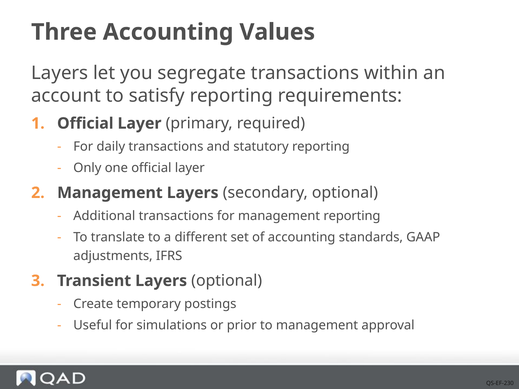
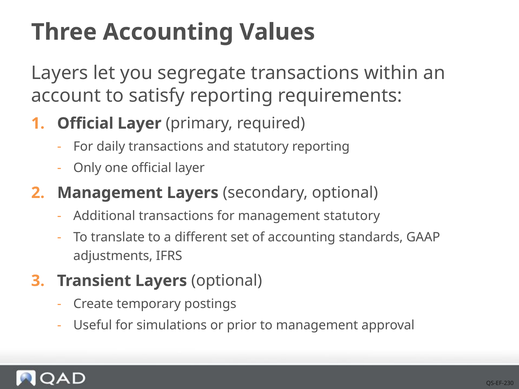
management reporting: reporting -> statutory (352, 216)
